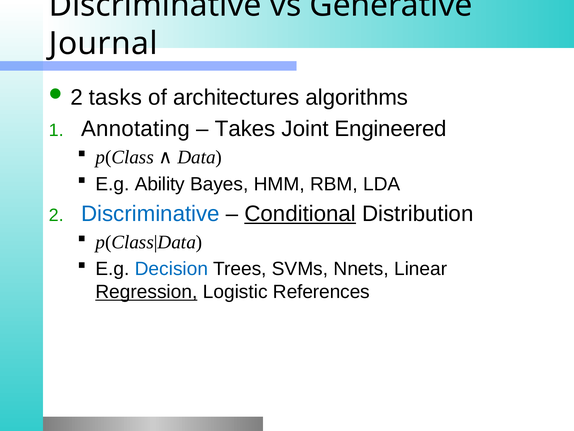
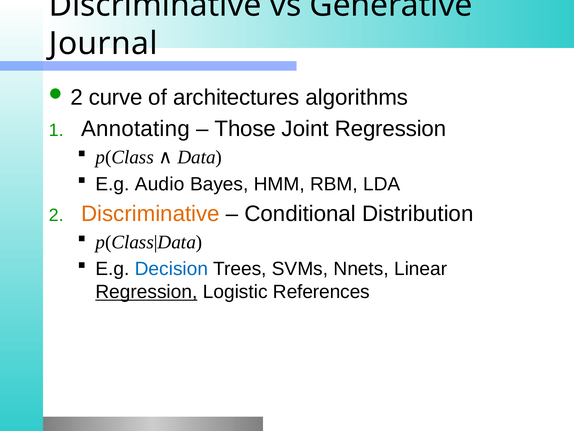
tasks: tasks -> curve (116, 97)
Takes: Takes -> Those (245, 129)
Joint Engineered: Engineered -> Regression (391, 129)
Ability: Ability -> Audio (160, 184)
Discriminative colour: blue -> orange (150, 213)
Conditional underline: present -> none (300, 213)
